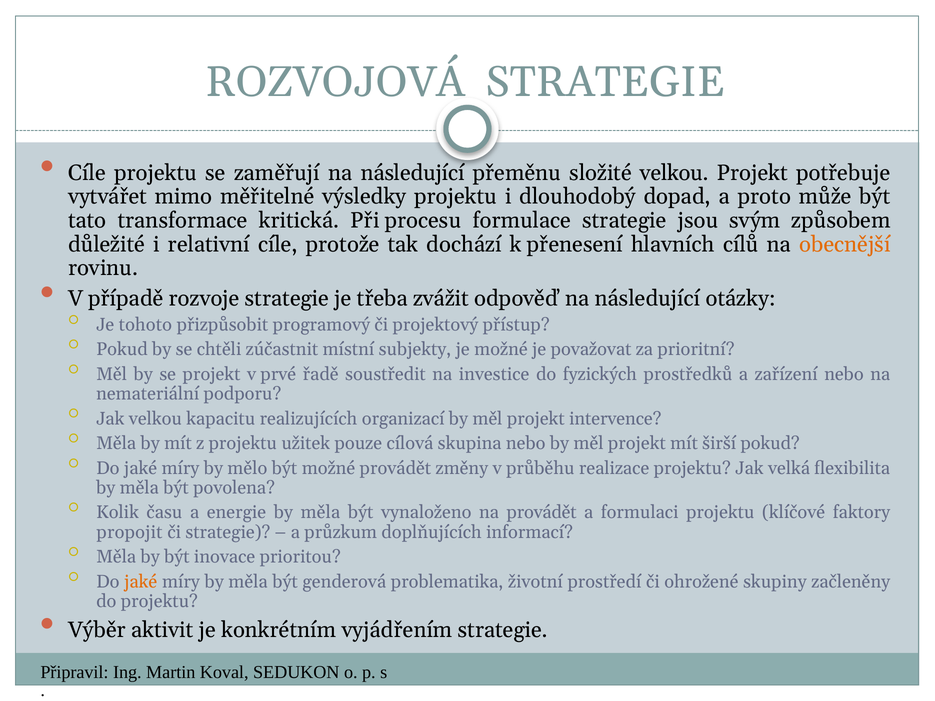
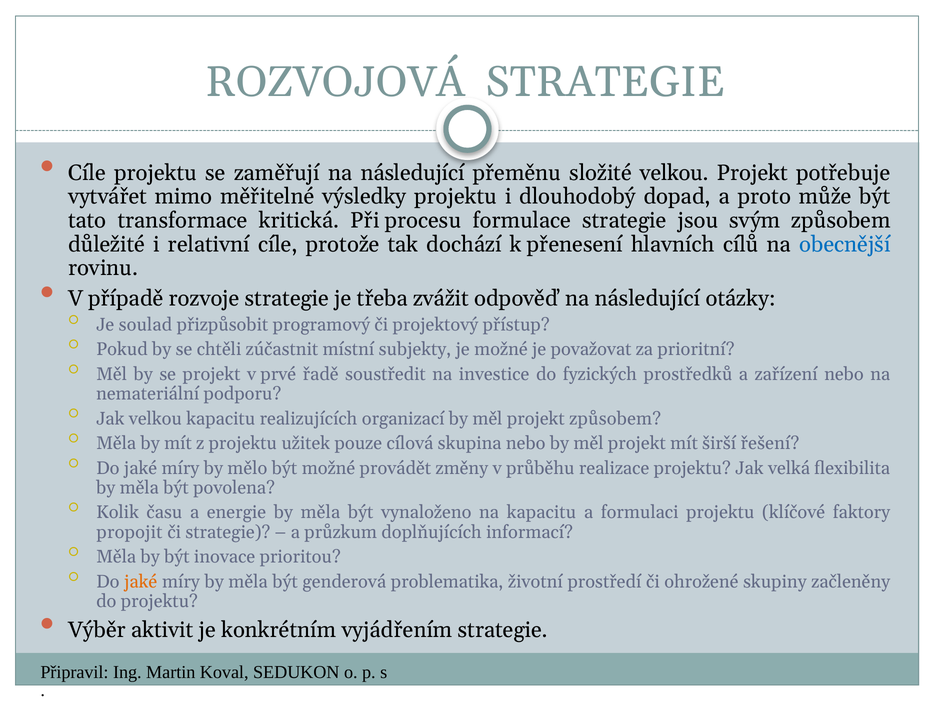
obecnější colour: orange -> blue (845, 244)
tohoto: tohoto -> soulad (145, 325)
projekt intervence: intervence -> způsobem (615, 419)
širší pokud: pokud -> řešení (770, 443)
na provádět: provádět -> kapacitu (541, 513)
